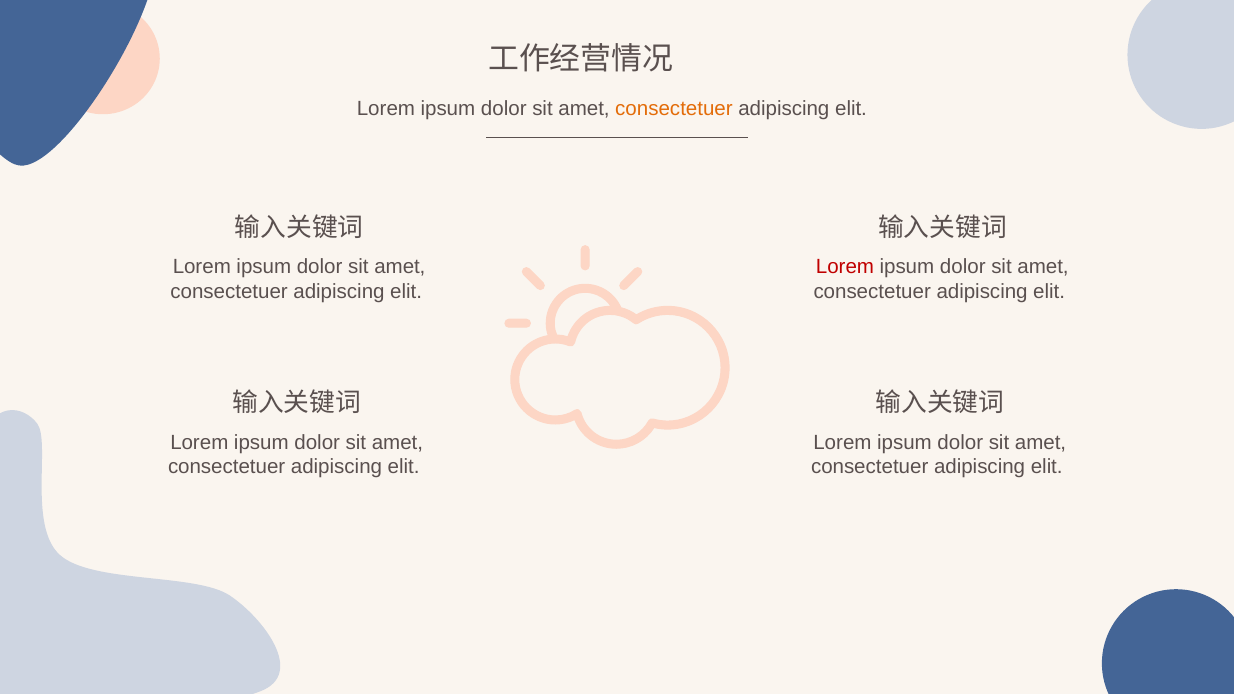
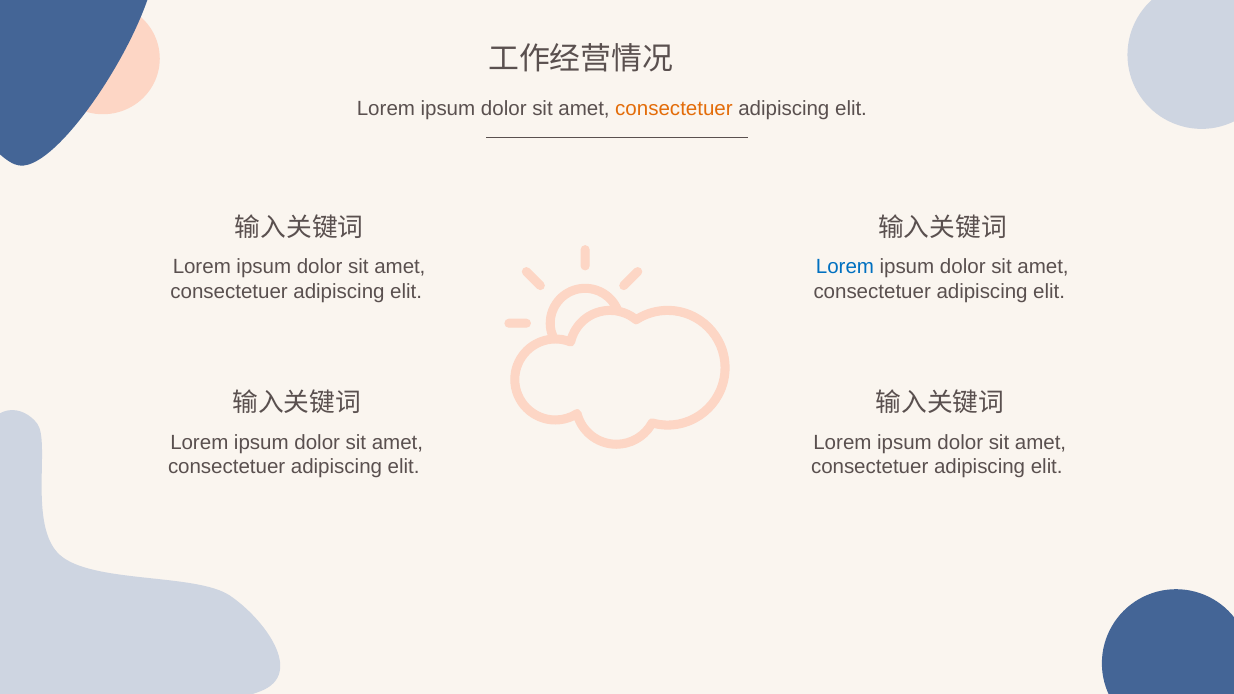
Lorem colour: red -> blue (845, 267)
